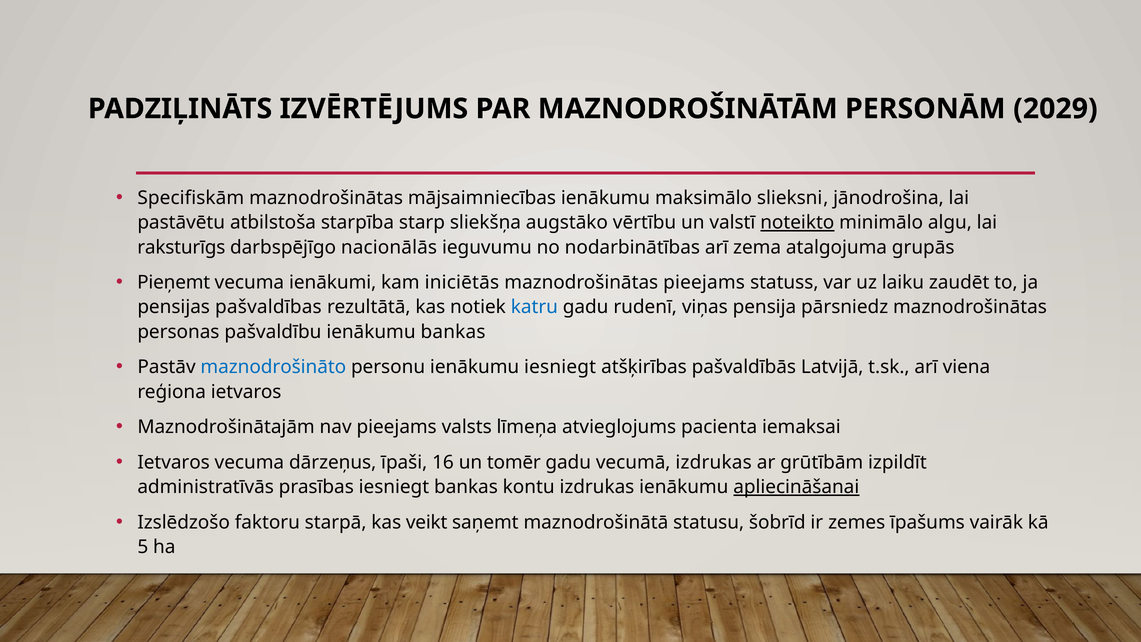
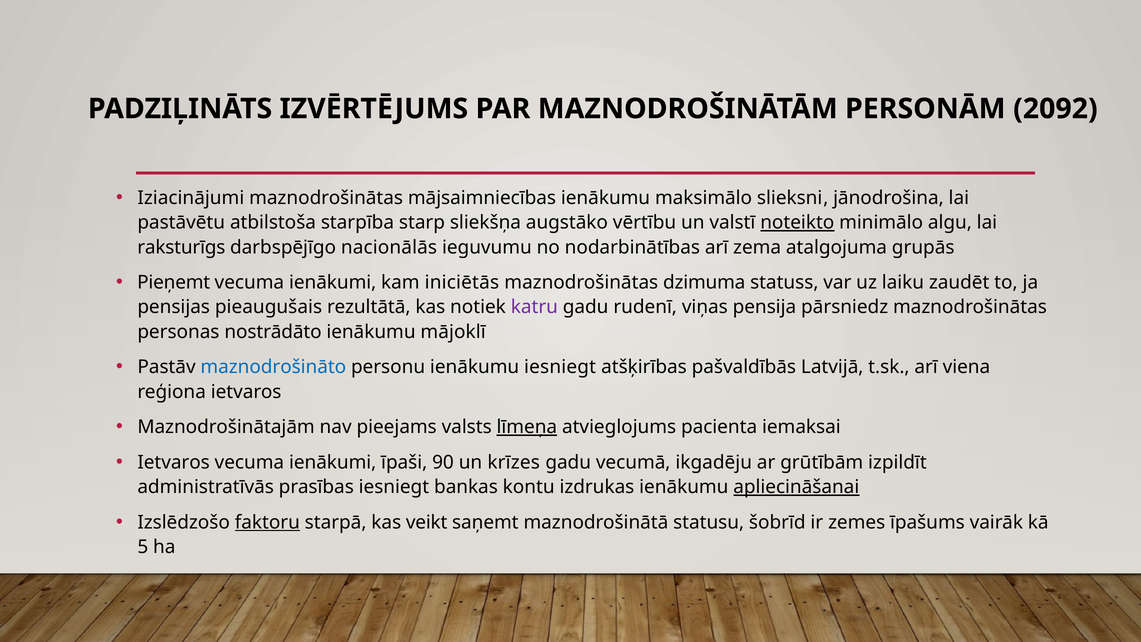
2029: 2029 -> 2092 (1055, 109)
Specifiskām: Specifiskām -> Iziacinājumi (191, 198)
maznodrošinātas pieejams: pieejams -> dzimuma (704, 282)
pašvaldības: pašvaldības -> pieaugušais (268, 307)
katru colour: blue -> purple (534, 307)
pašvaldību: pašvaldību -> nostrādāto (273, 332)
ienākumu bankas: bankas -> mājoklī (453, 332)
līmeņa underline: none -> present (527, 427)
dārzeņus: dārzeņus -> ienākumi (333, 462)
16: 16 -> 90 (443, 462)
tomēr: tomēr -> krīzes (514, 462)
vecumā izdrukas: izdrukas -> ikgadēju (714, 462)
faktoru underline: none -> present (267, 522)
